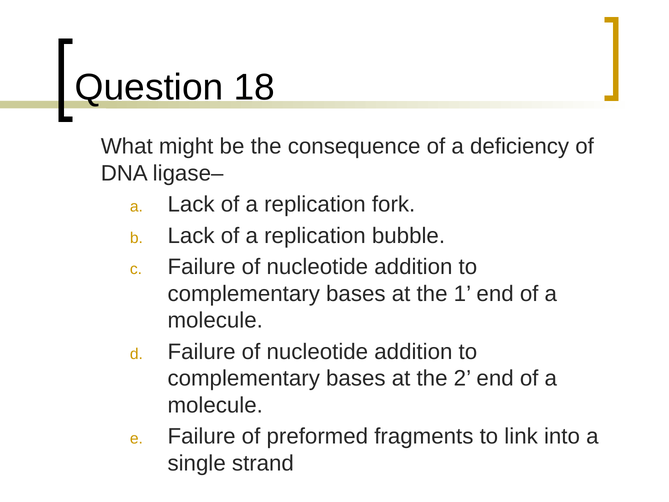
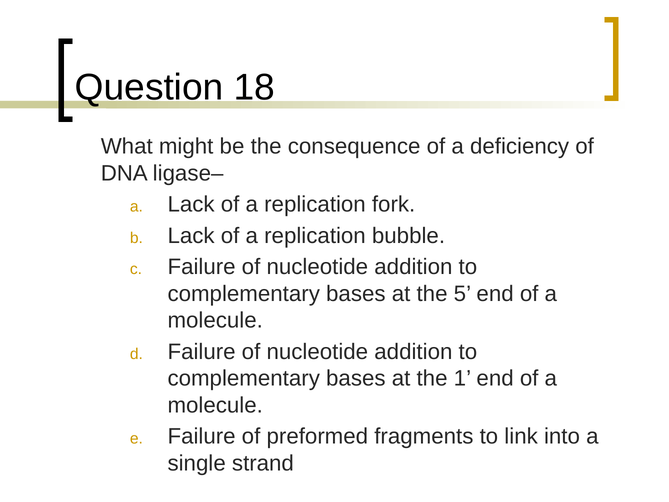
1: 1 -> 5 (462, 294)
2: 2 -> 1 (462, 378)
